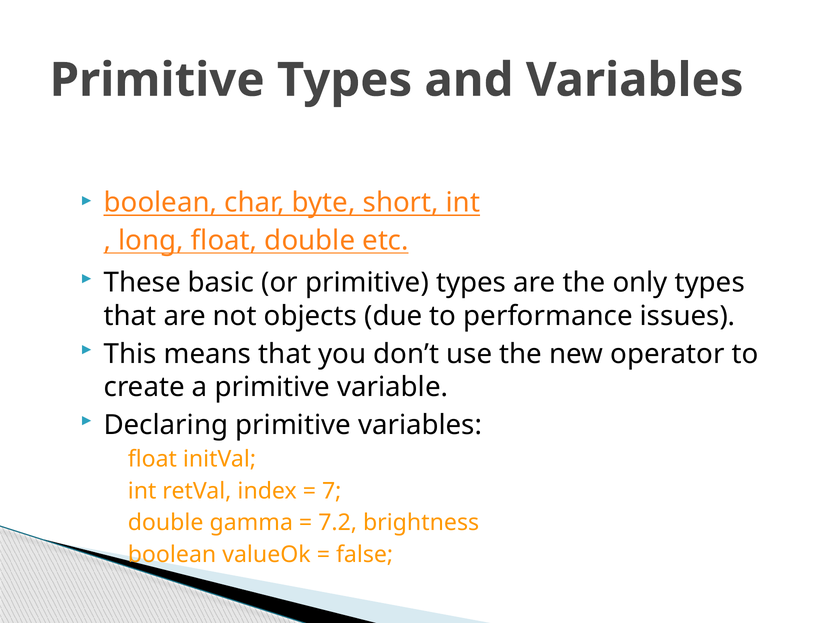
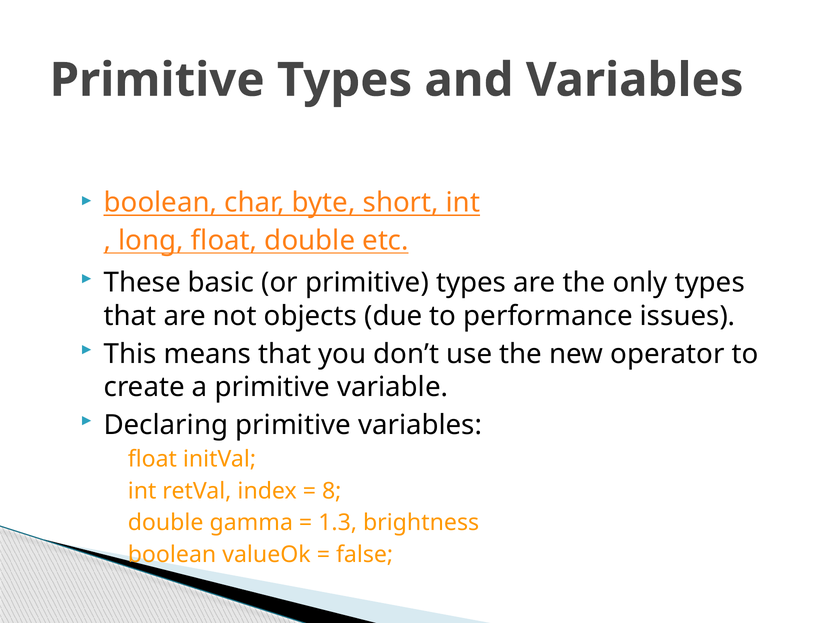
7: 7 -> 8 (332, 491)
7.2: 7.2 -> 1.3 (338, 523)
